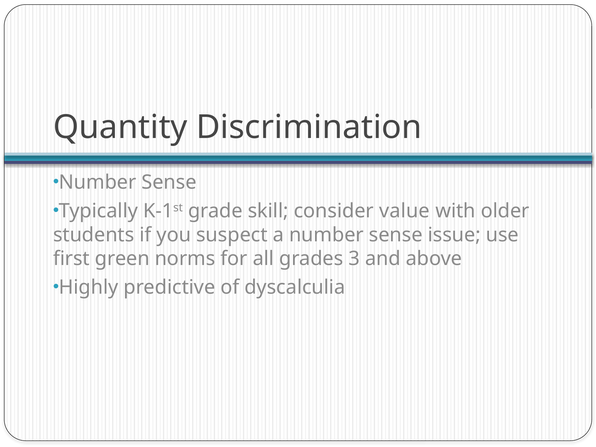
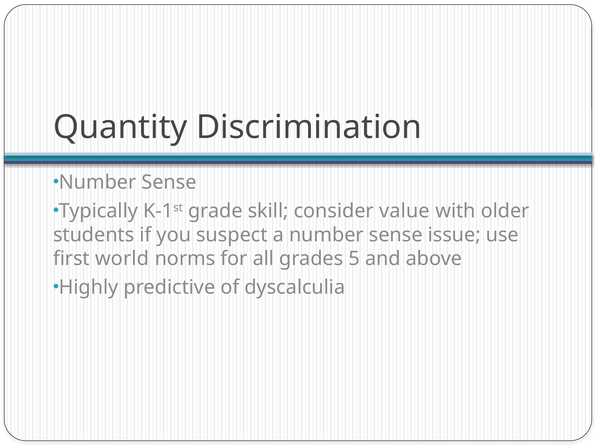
green: green -> world (122, 259)
3: 3 -> 5 (354, 259)
